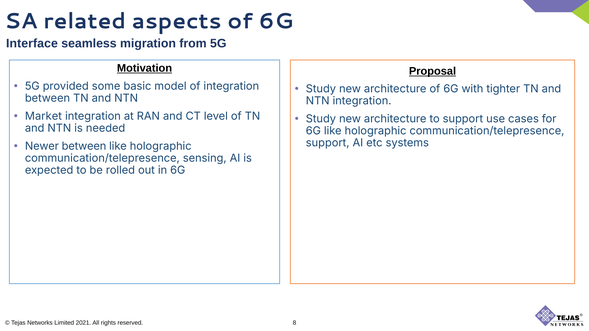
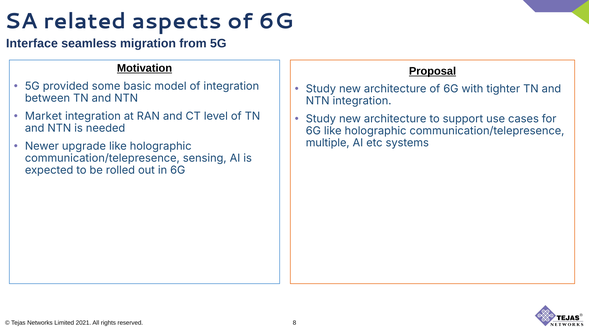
support: support -> multiple (328, 143)
Newer between: between -> upgrade (84, 146)
